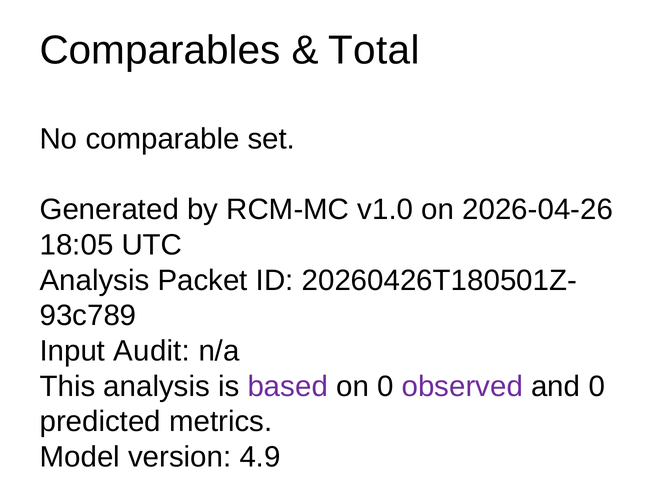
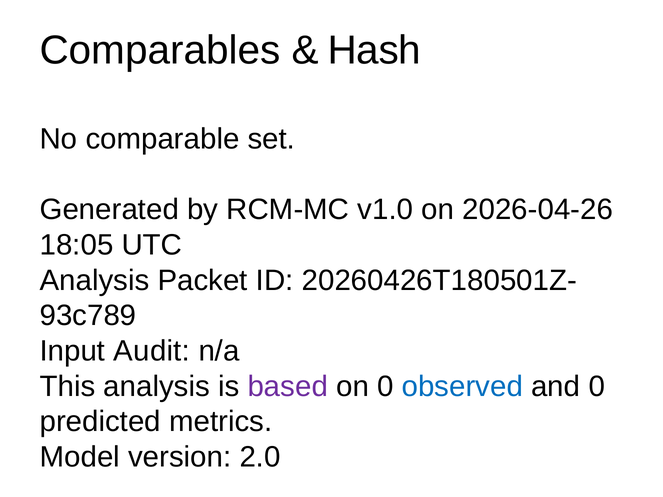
Total: Total -> Hash (374, 50)
observed colour: purple -> blue (462, 387)
4.9: 4.9 -> 2.0 (260, 457)
